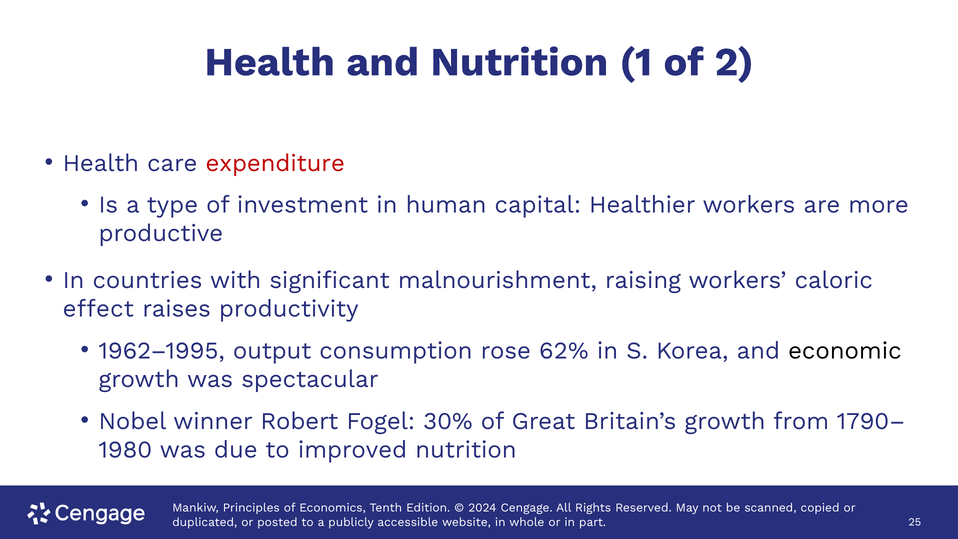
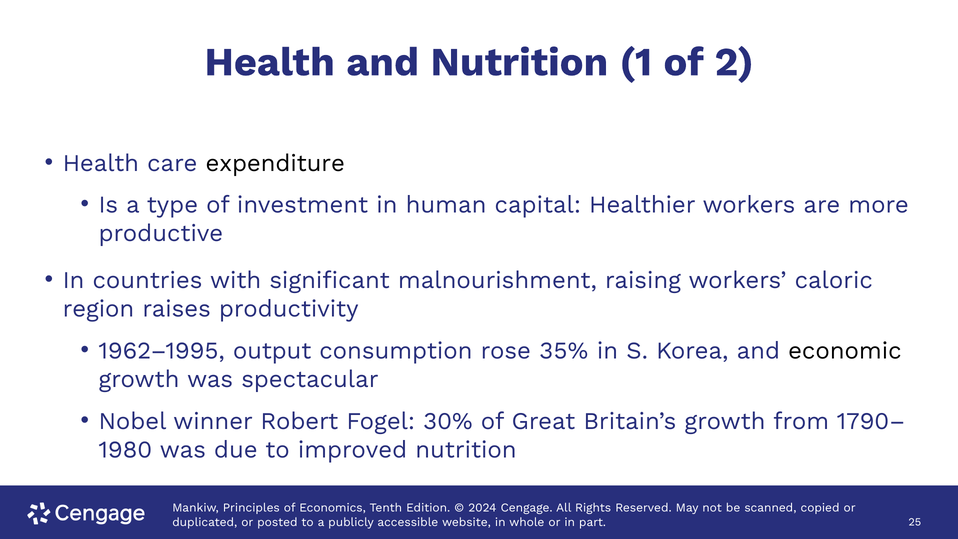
expenditure colour: red -> black (275, 163)
effect: effect -> region (98, 309)
62%: 62% -> 35% (564, 351)
